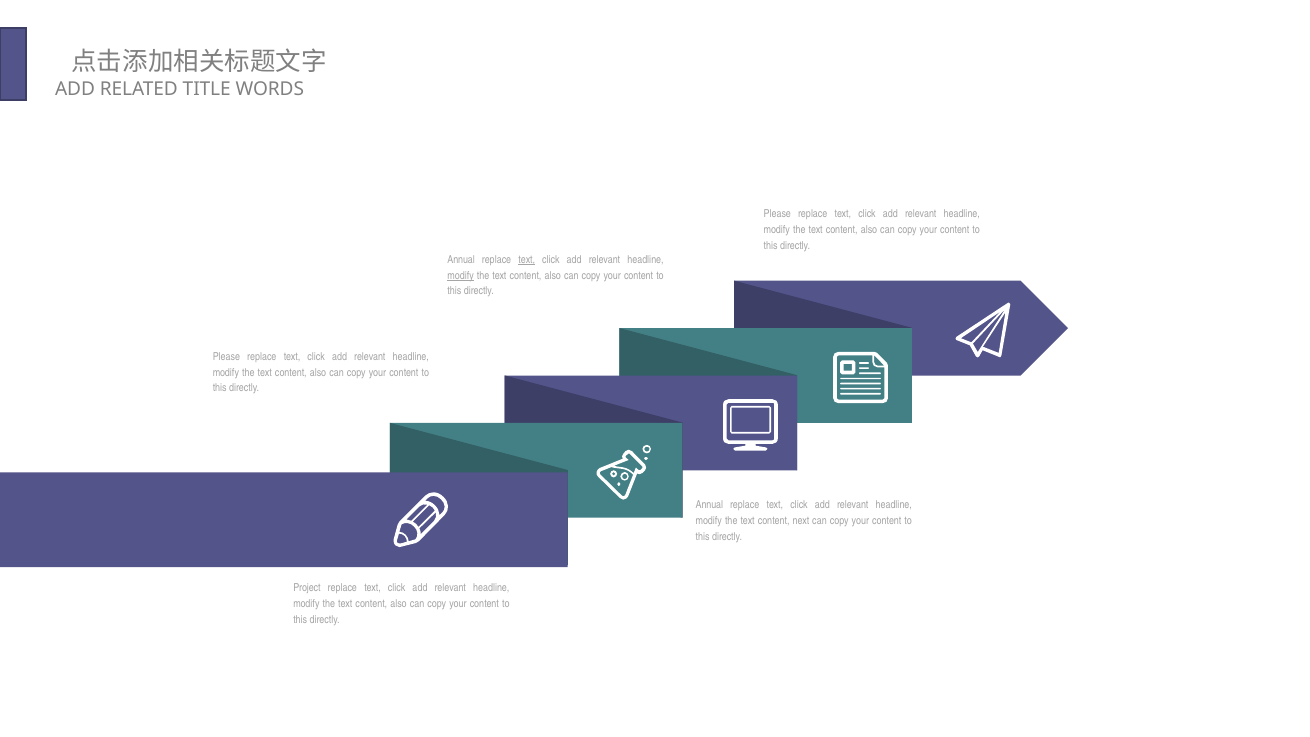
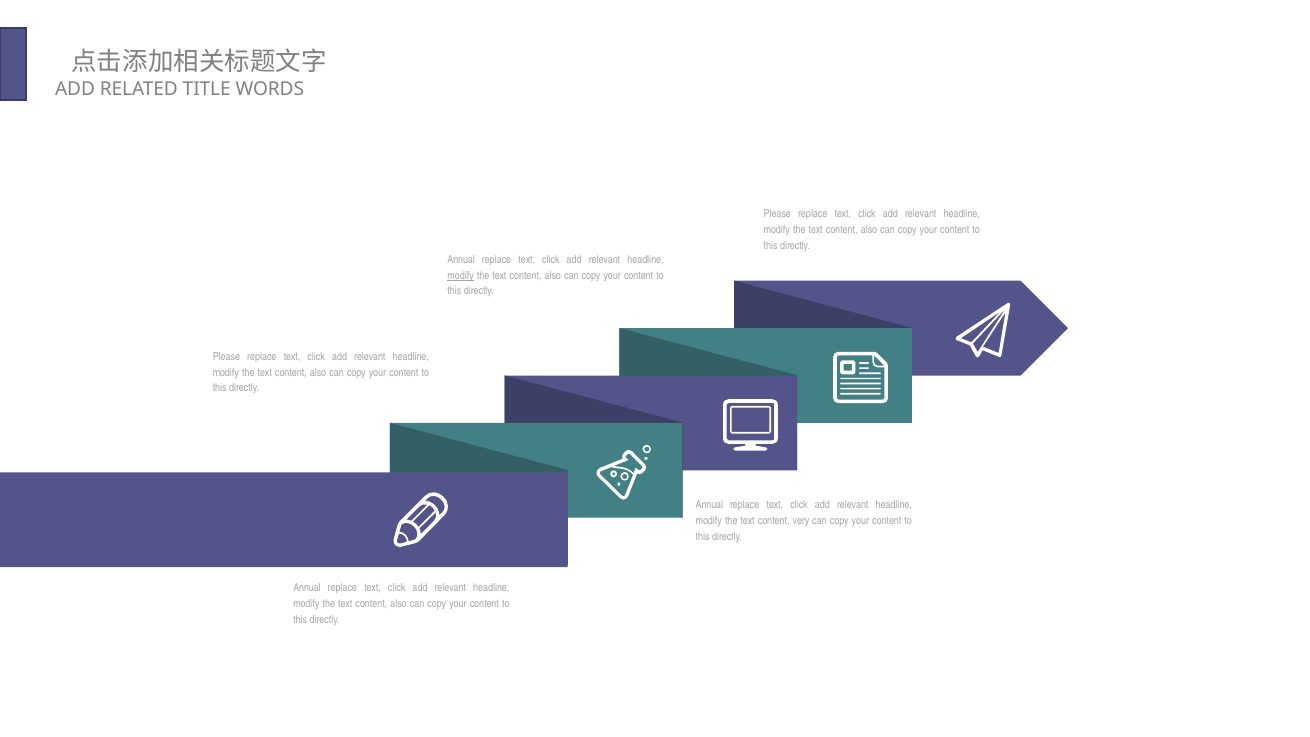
text underline: present -> none (527, 260)
next: next -> very (801, 521)
Project: Project -> Annual (307, 588)
